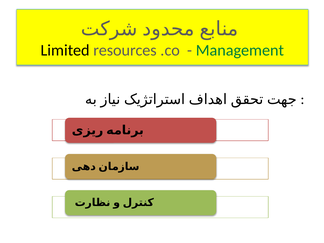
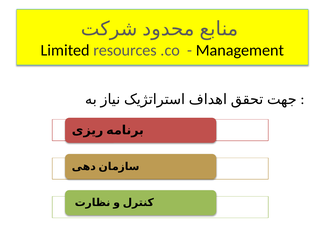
Management colour: green -> black (240, 50)
